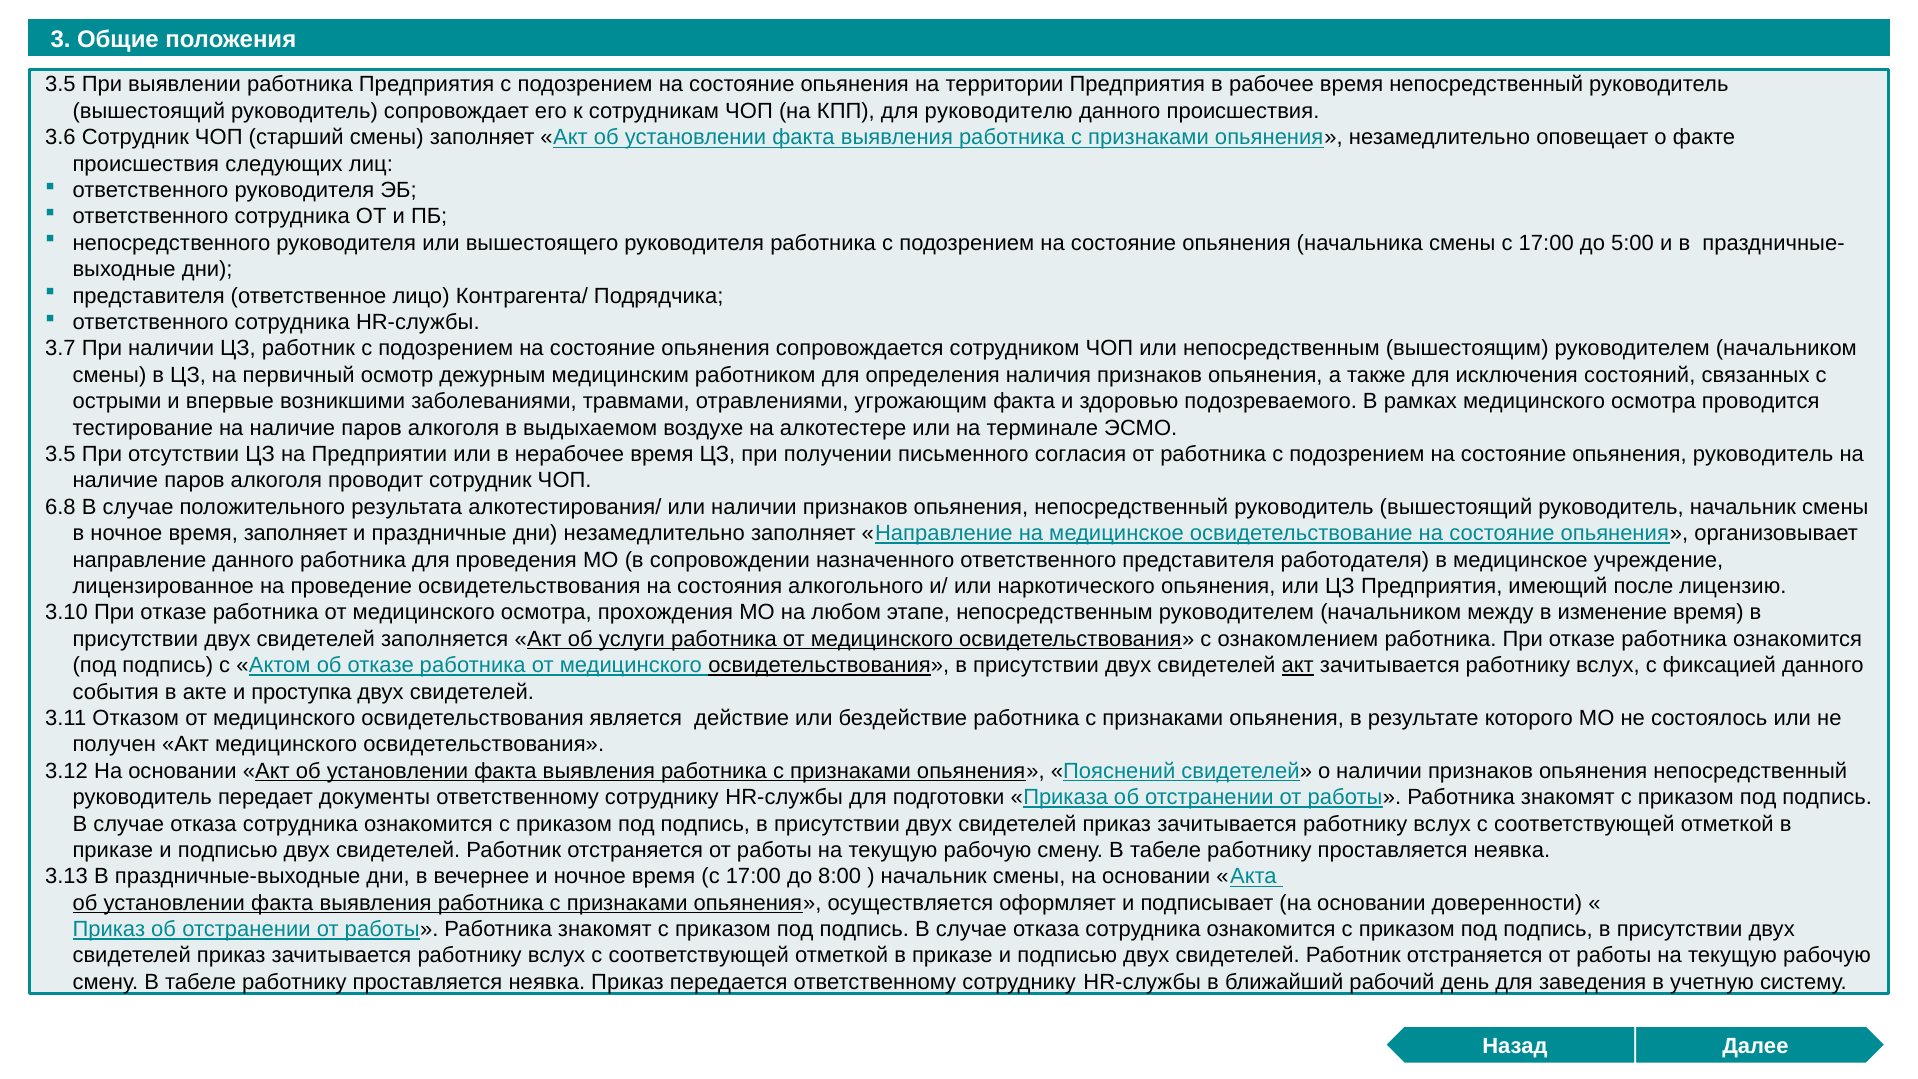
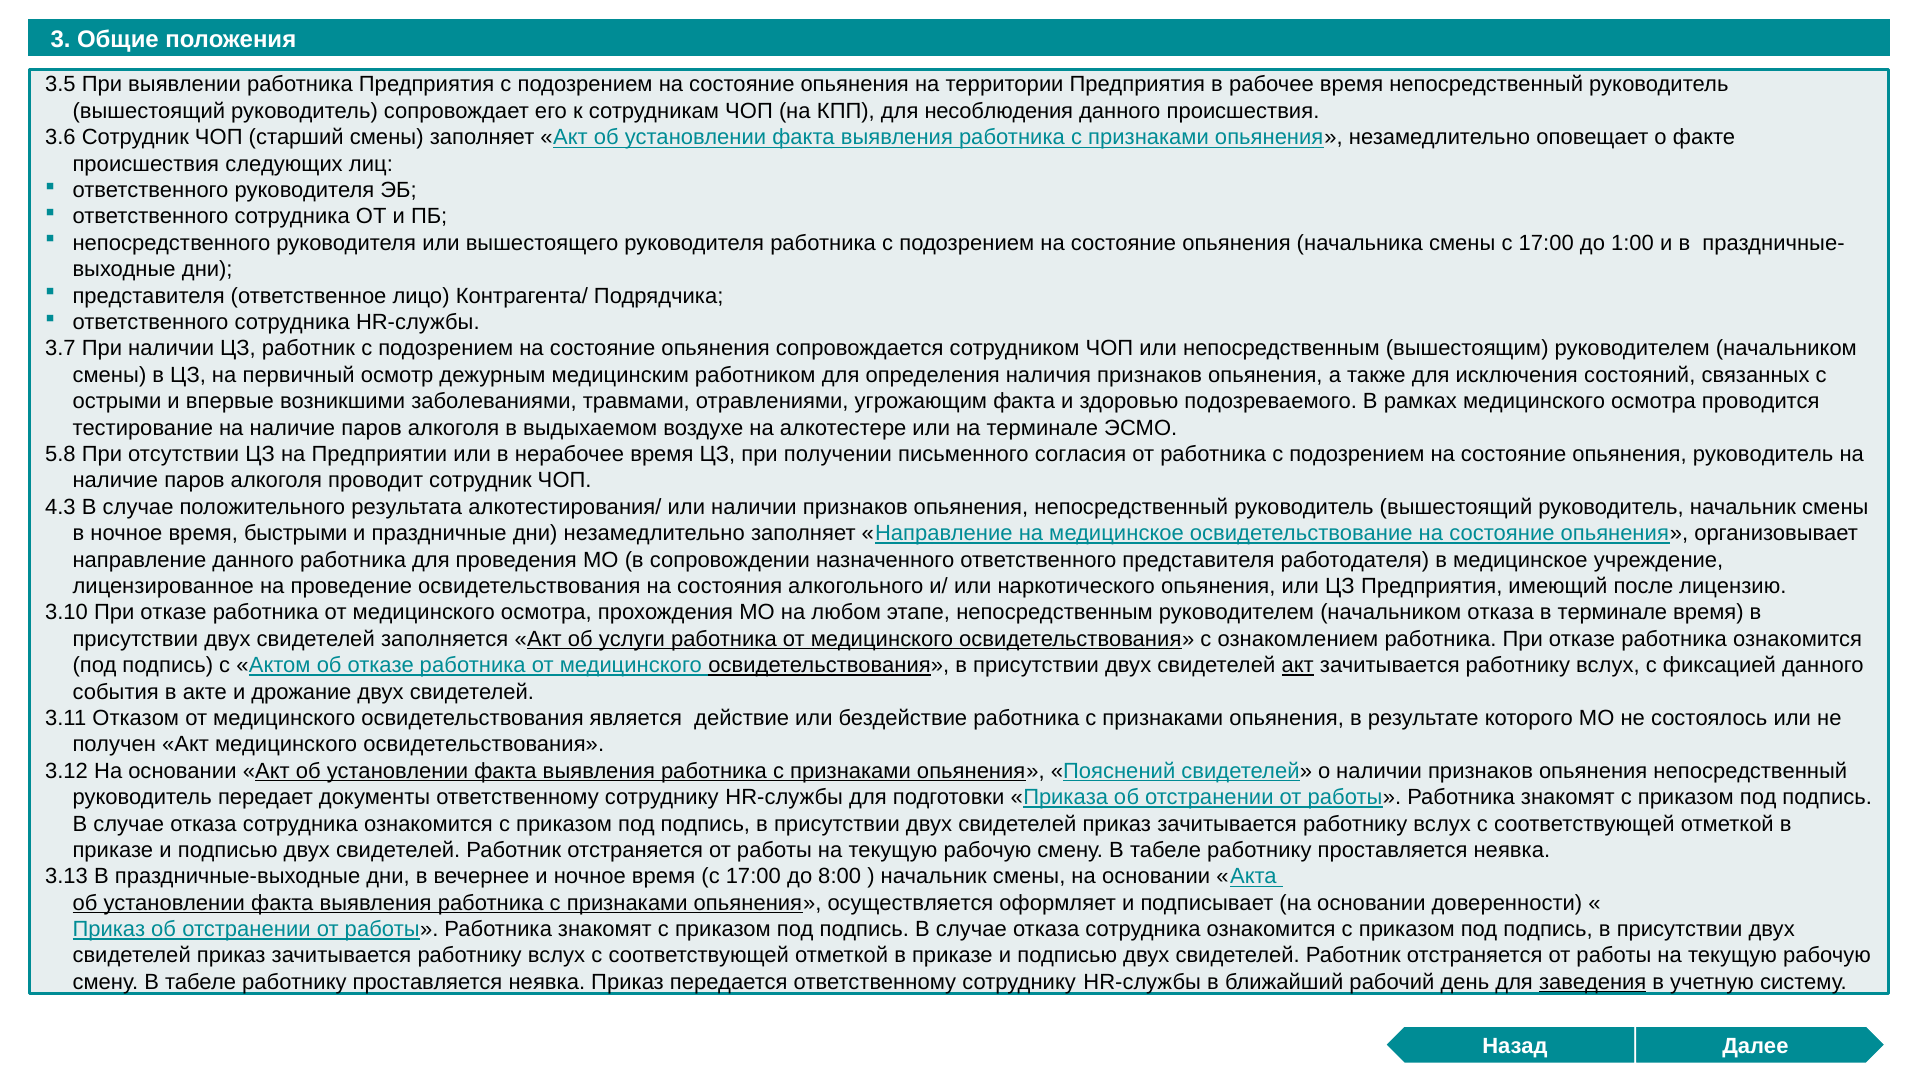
руководителю: руководителю -> несоблюдения (999, 111)
5:00: 5:00 -> 1:00 (1632, 243)
3.5: 3.5 -> 5.8 (60, 454)
6.8: 6.8 -> 4.3 (60, 507)
время заполняет: заполняет -> быстрыми (296, 533)
начальником между: между -> отказа (1501, 613)
в изменение: изменение -> терминале (1612, 613)
проступка: проступка -> дрожание (301, 692)
заведения underline: none -> present (1593, 982)
